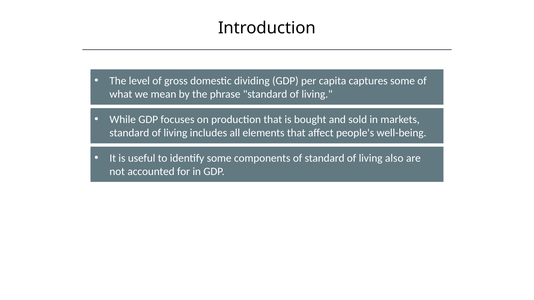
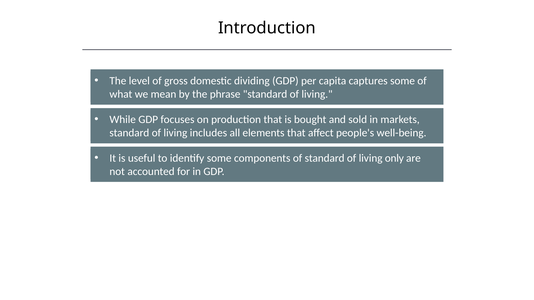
also: also -> only (394, 158)
